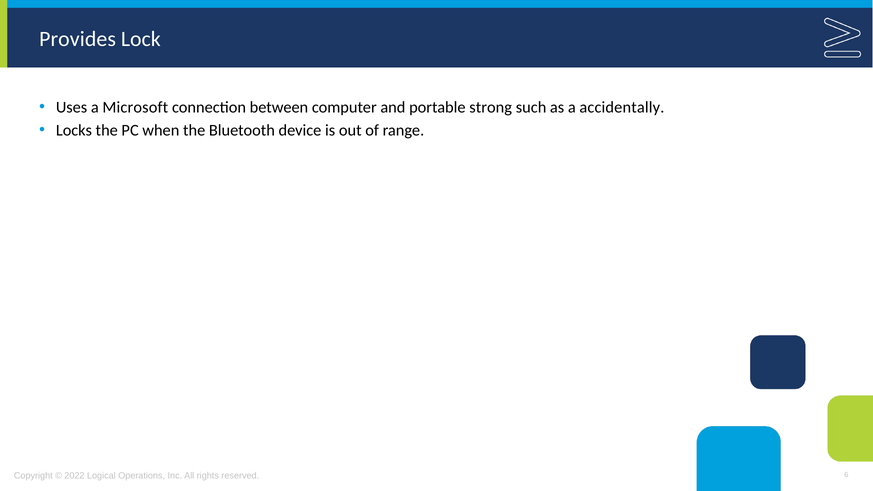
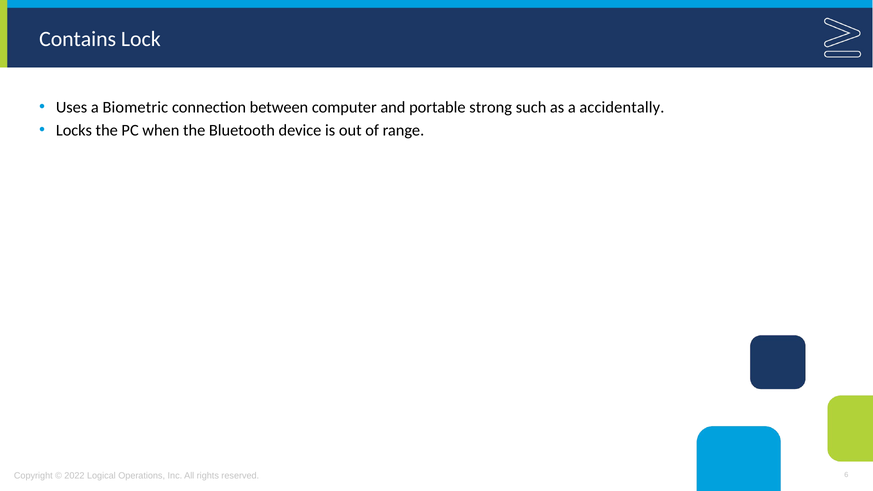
Provides: Provides -> Contains (78, 39)
Microsoft: Microsoft -> Biometric (135, 107)
